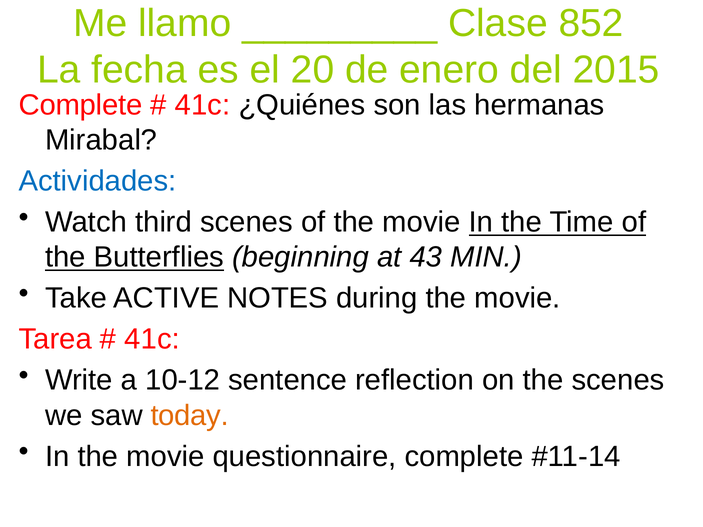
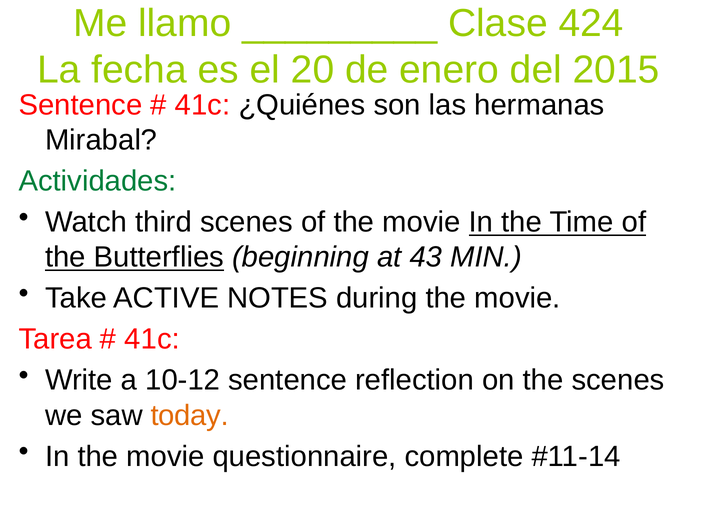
852: 852 -> 424 (591, 23)
Complete: Complete -> Sentence (81, 105)
Actividades colour: blue -> green (98, 181)
